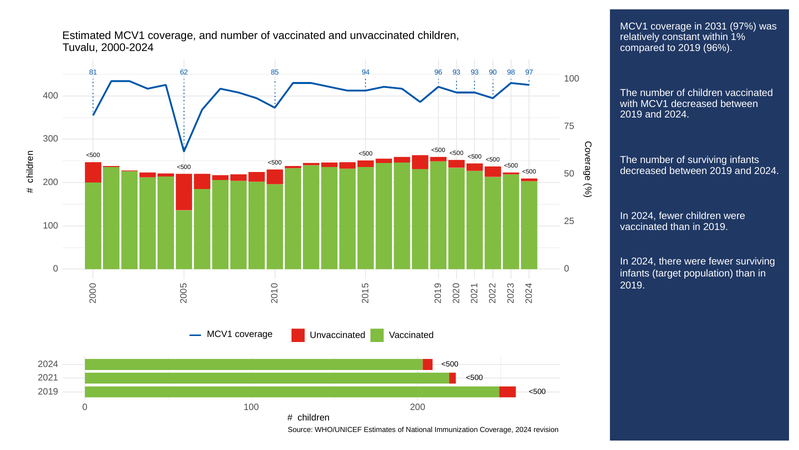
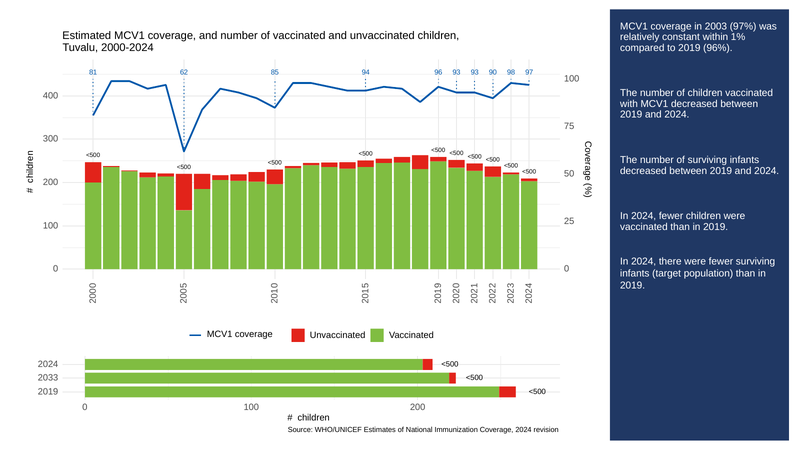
2031: 2031 -> 2003 (716, 26)
2021: 2021 -> 2033 (48, 377)
